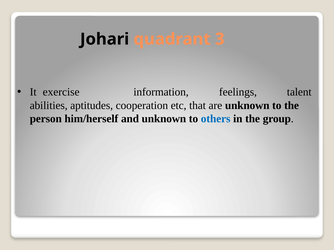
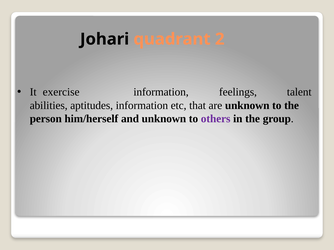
3: 3 -> 2 (220, 39)
aptitudes cooperation: cooperation -> information (142, 106)
others colour: blue -> purple (216, 119)
